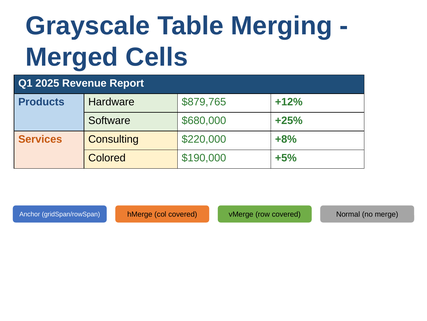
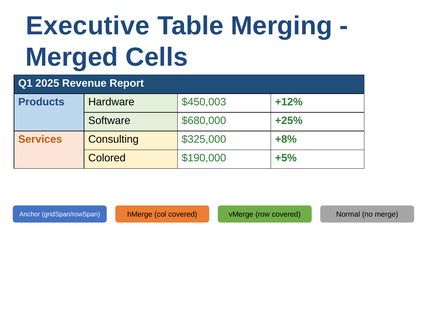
Grayscale: Grayscale -> Executive (88, 26)
$879,765: $879,765 -> $450,003 (204, 102)
$220,000: $220,000 -> $325,000 (204, 139)
